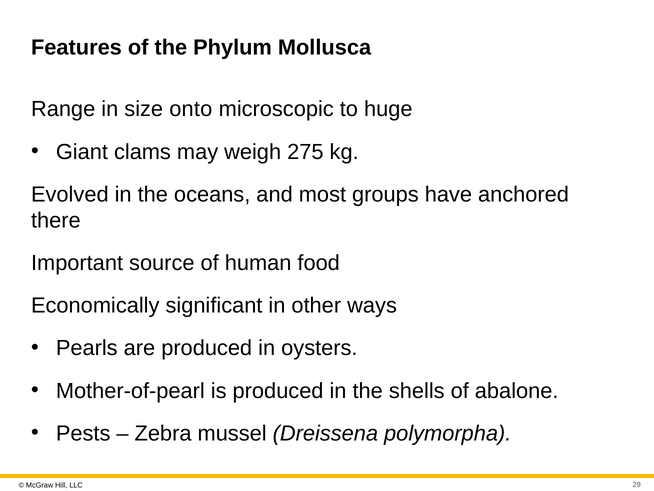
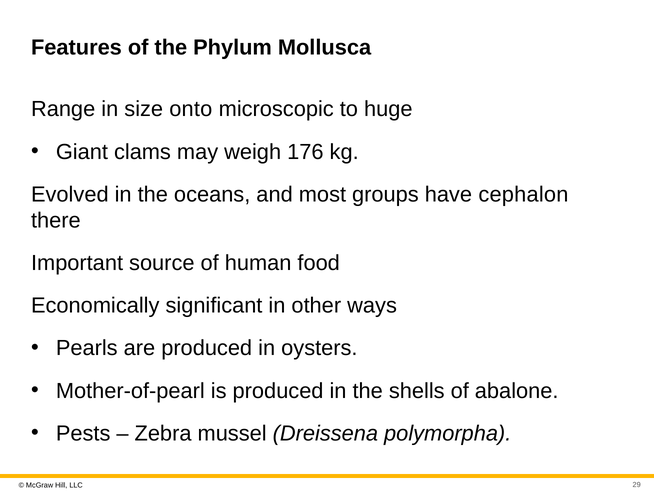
275: 275 -> 176 (305, 152)
anchored: anchored -> cephalon (523, 194)
